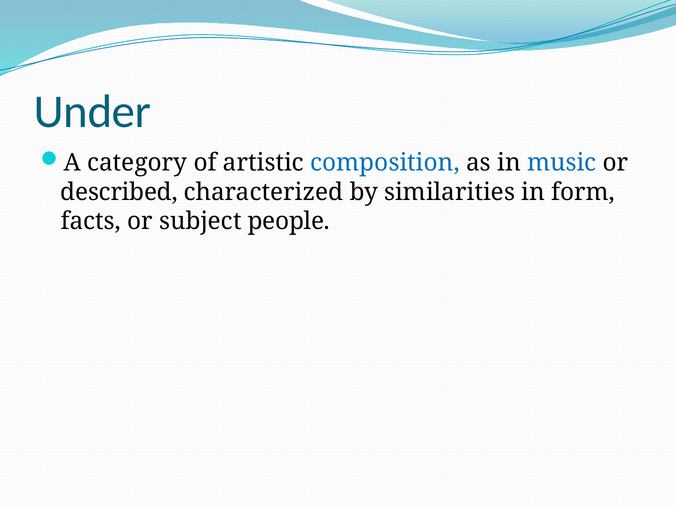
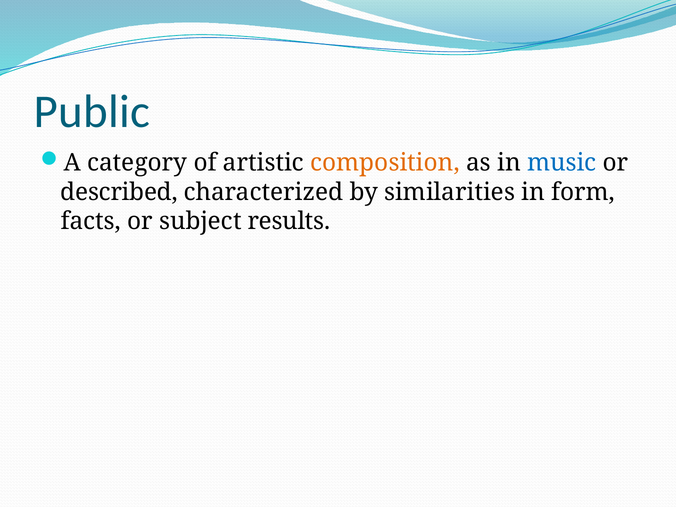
Under: Under -> Public (92, 112)
composition colour: blue -> orange (385, 163)
people: people -> results (289, 221)
